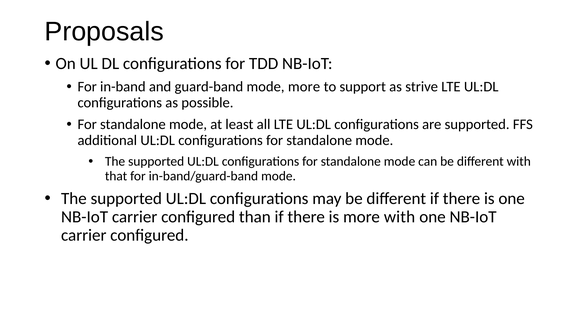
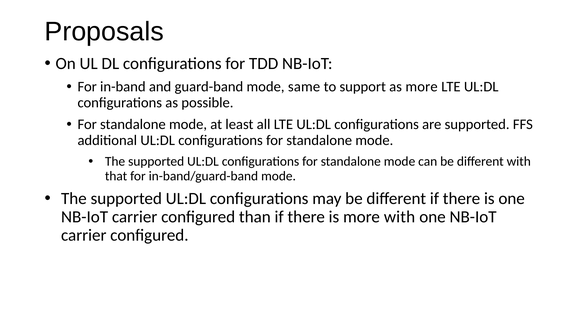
mode more: more -> same (304, 87)
as strive: strive -> more (422, 87)
